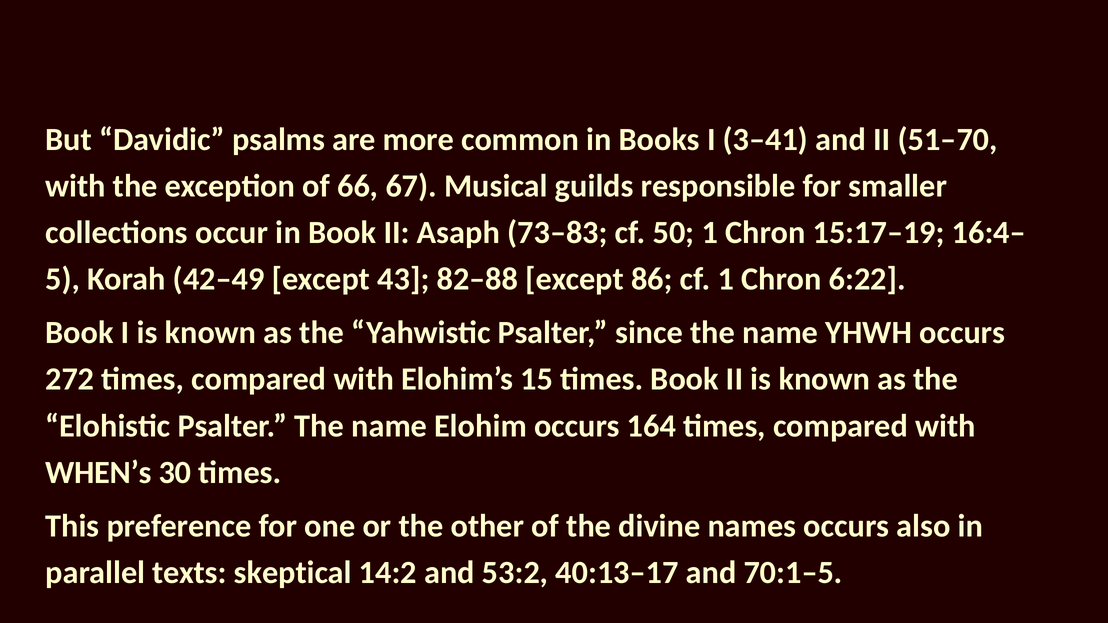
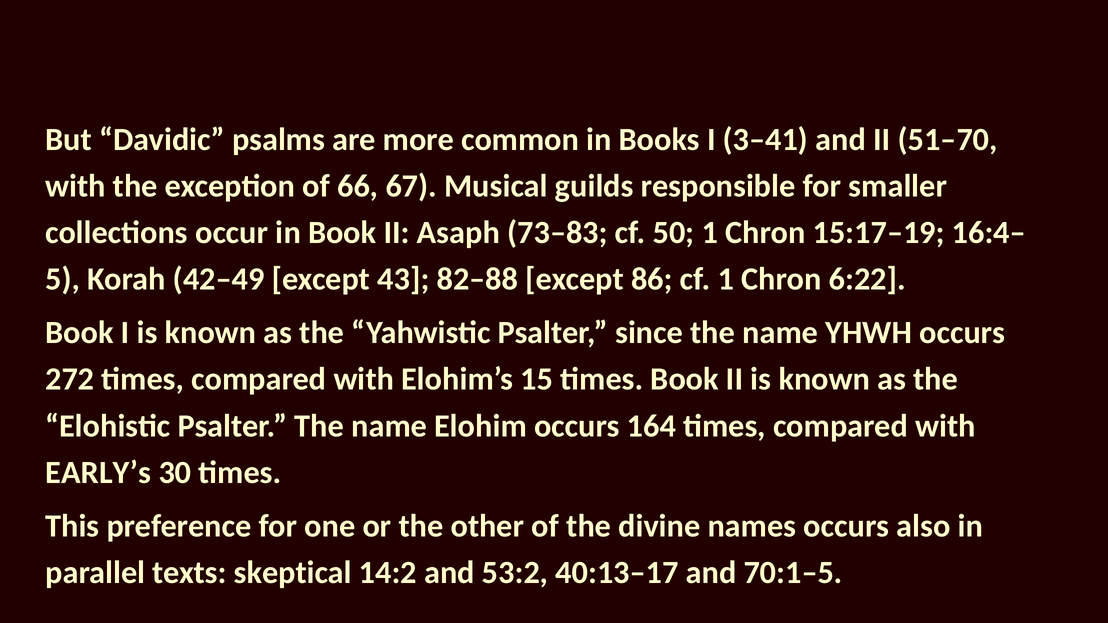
WHEN’s: WHEN’s -> EARLY’s (98, 473)
